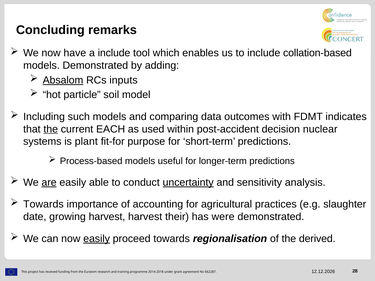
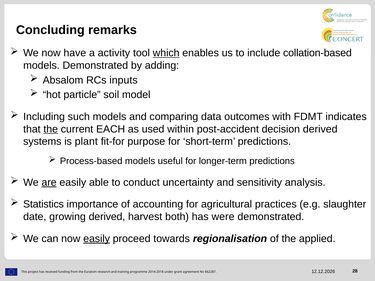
a include: include -> activity (114, 53)
which underline: none -> present (166, 53)
Absalom underline: present -> none (63, 80)
decision nuclear: nuclear -> derived (320, 129)
uncertainty underline: present -> none (188, 183)
Towards: Towards -> Statistics (44, 204)
growing harvest: harvest -> derived (107, 217)
their: their -> both (177, 217)
derived: derived -> applied (317, 239)
